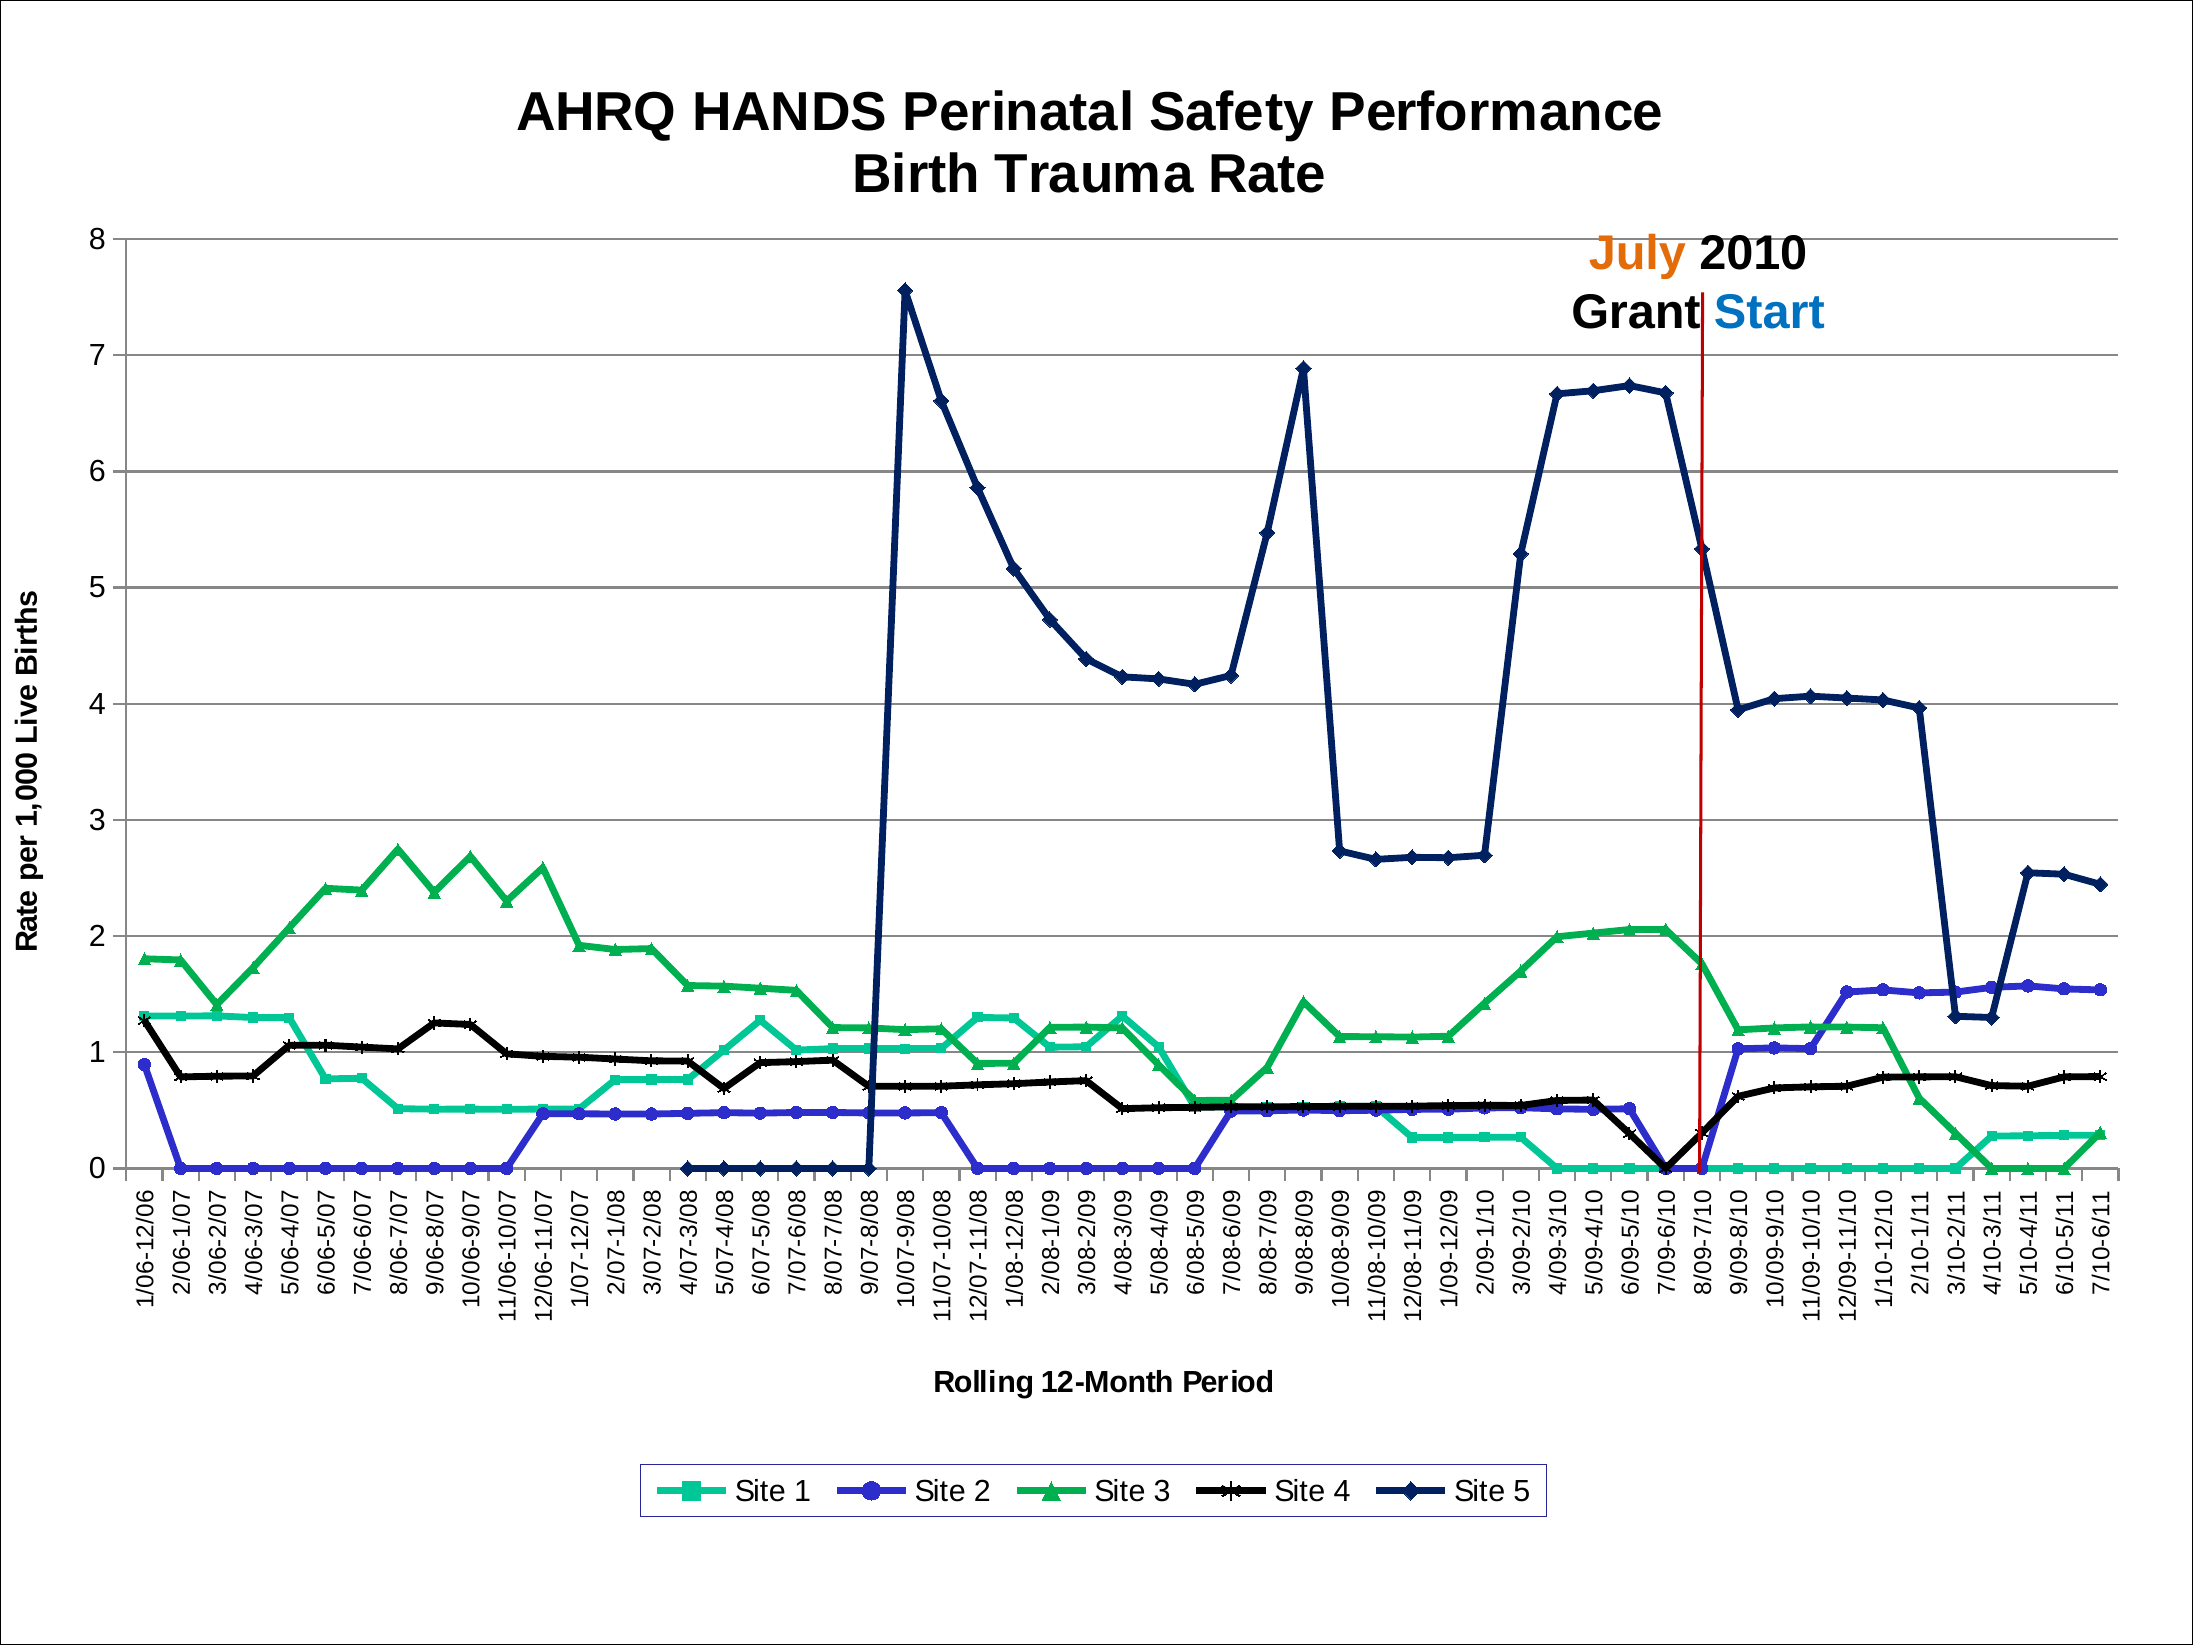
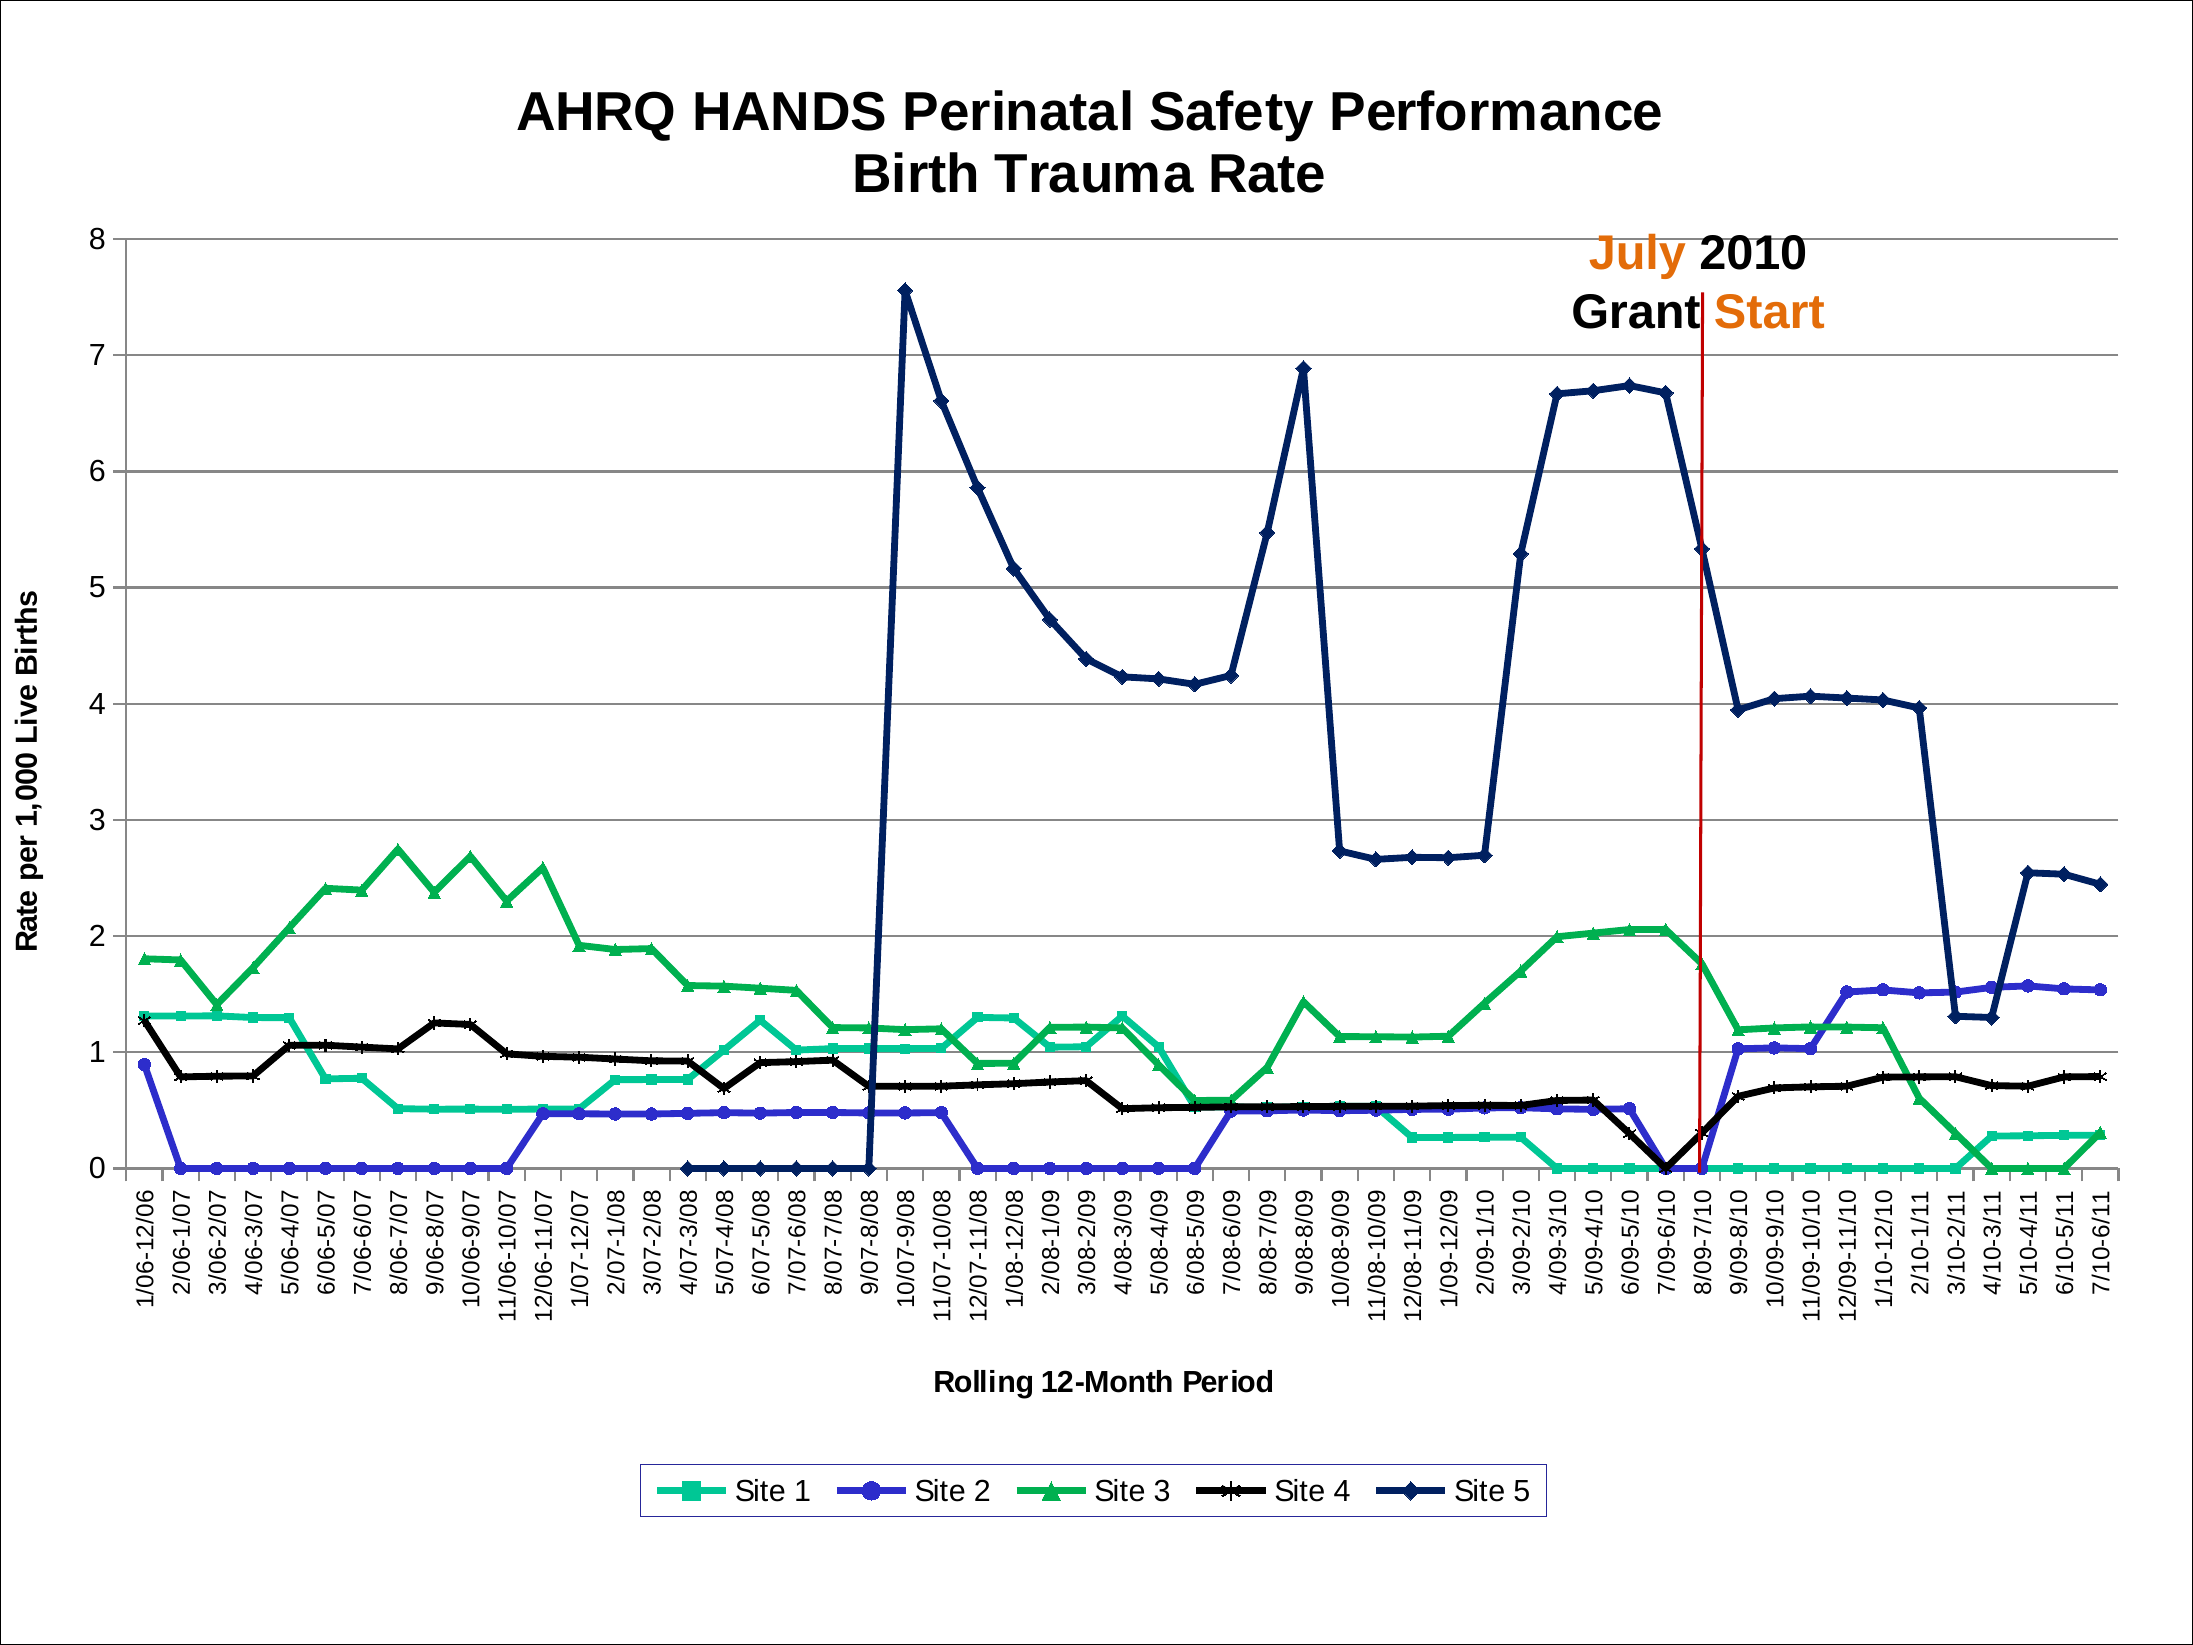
Start colour: blue -> orange (1769, 312)
